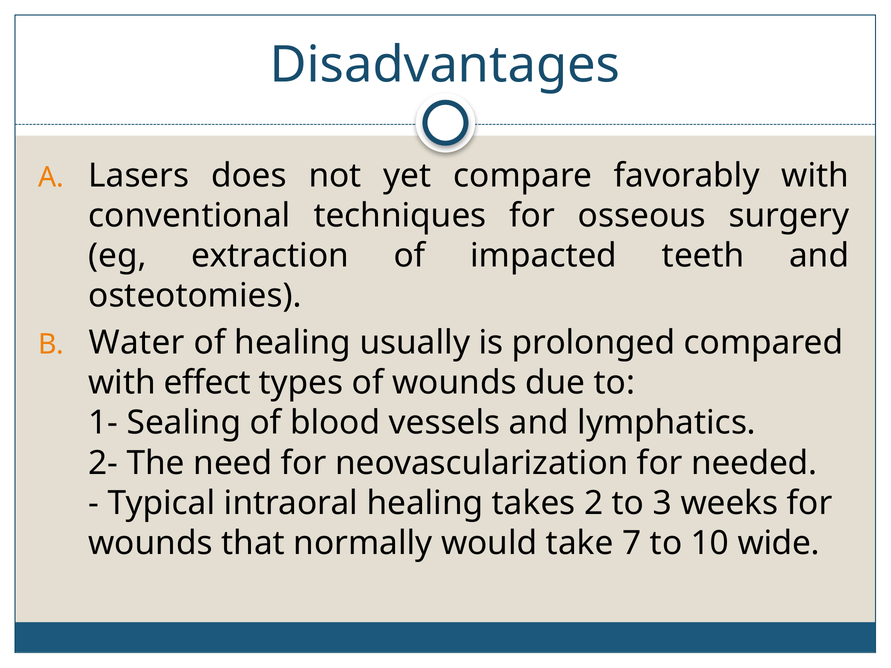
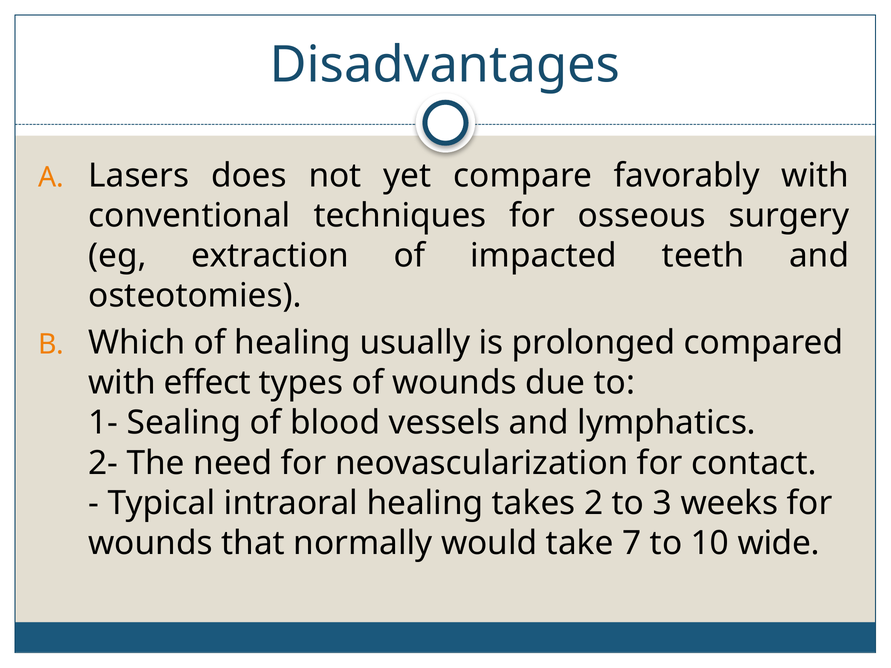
Water: Water -> Which (137, 343)
needed: needed -> contact (754, 463)
